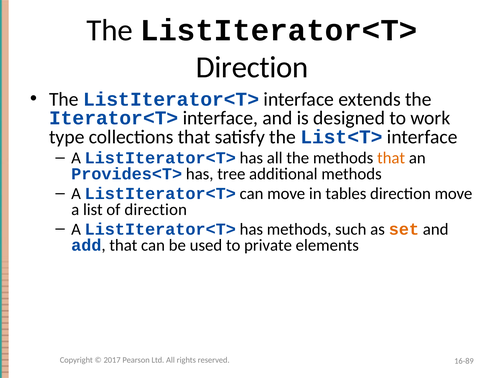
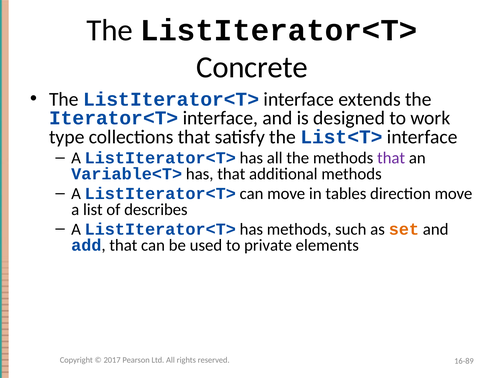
Direction: Direction -> Concrete (252, 67)
that colour: orange -> purple (391, 158)
Provides<T>: Provides<T> -> Variable<T> (127, 174)
has tree: tree -> that (231, 174)
of direction: direction -> describes (156, 210)
